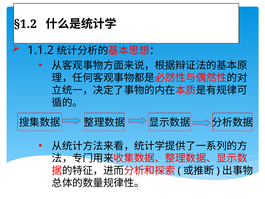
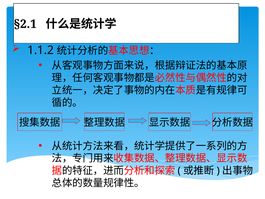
§1.2: §1.2 -> §2.1 (25, 24)
